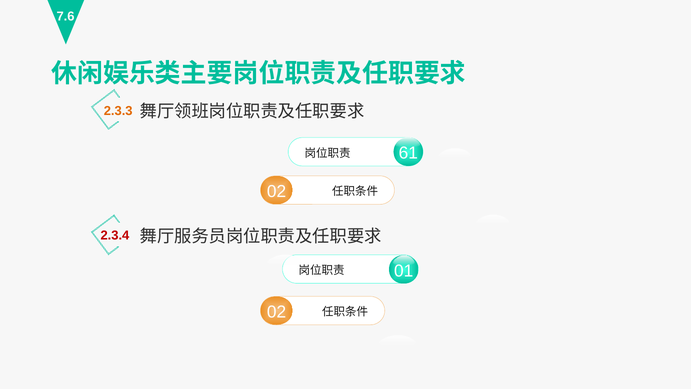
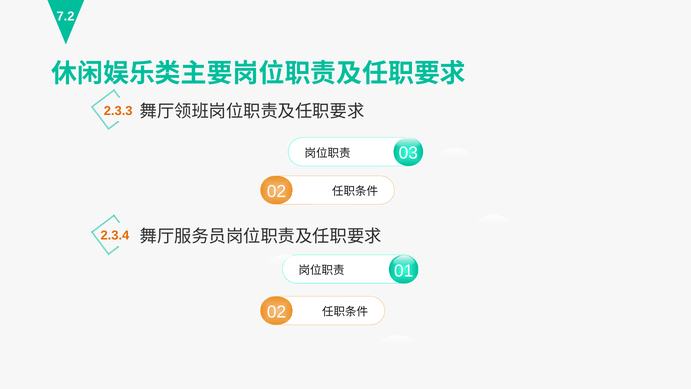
7.6: 7.6 -> 7.2 (66, 17)
61: 61 -> 03 (408, 153)
2.3.4 colour: red -> orange (115, 235)
